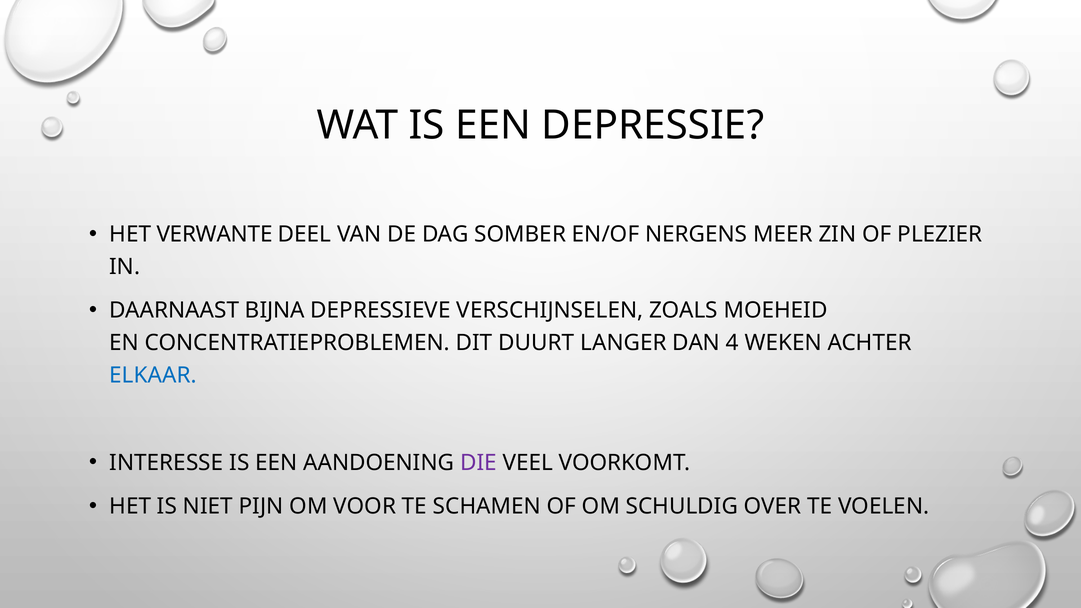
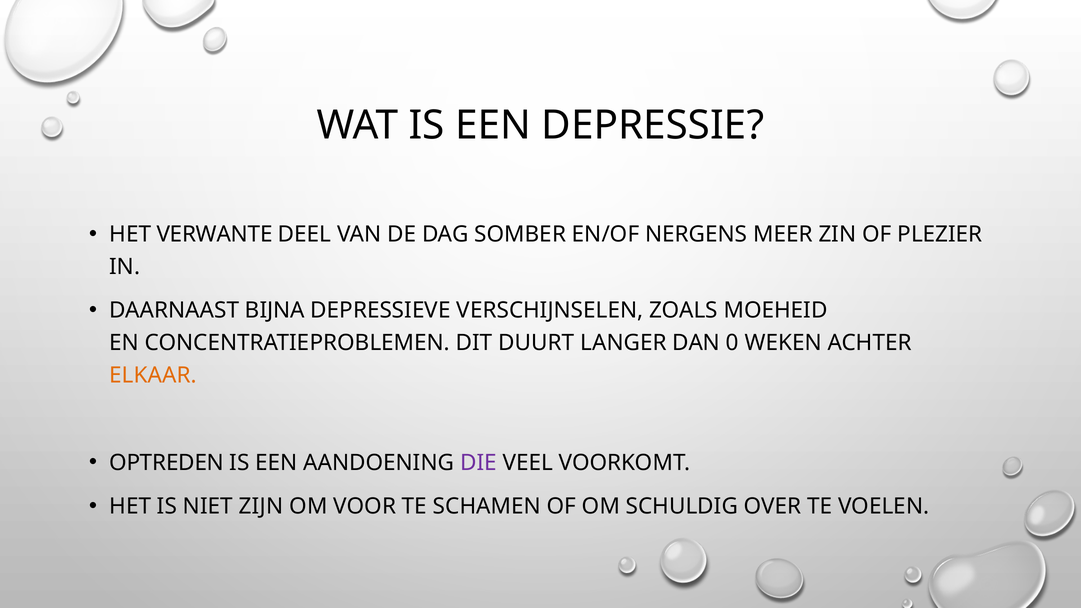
4: 4 -> 0 (732, 343)
ELKAAR colour: blue -> orange (153, 375)
INTERESSE: INTERESSE -> OPTREDEN (167, 463)
PIJN: PIJN -> ZIJN (261, 506)
